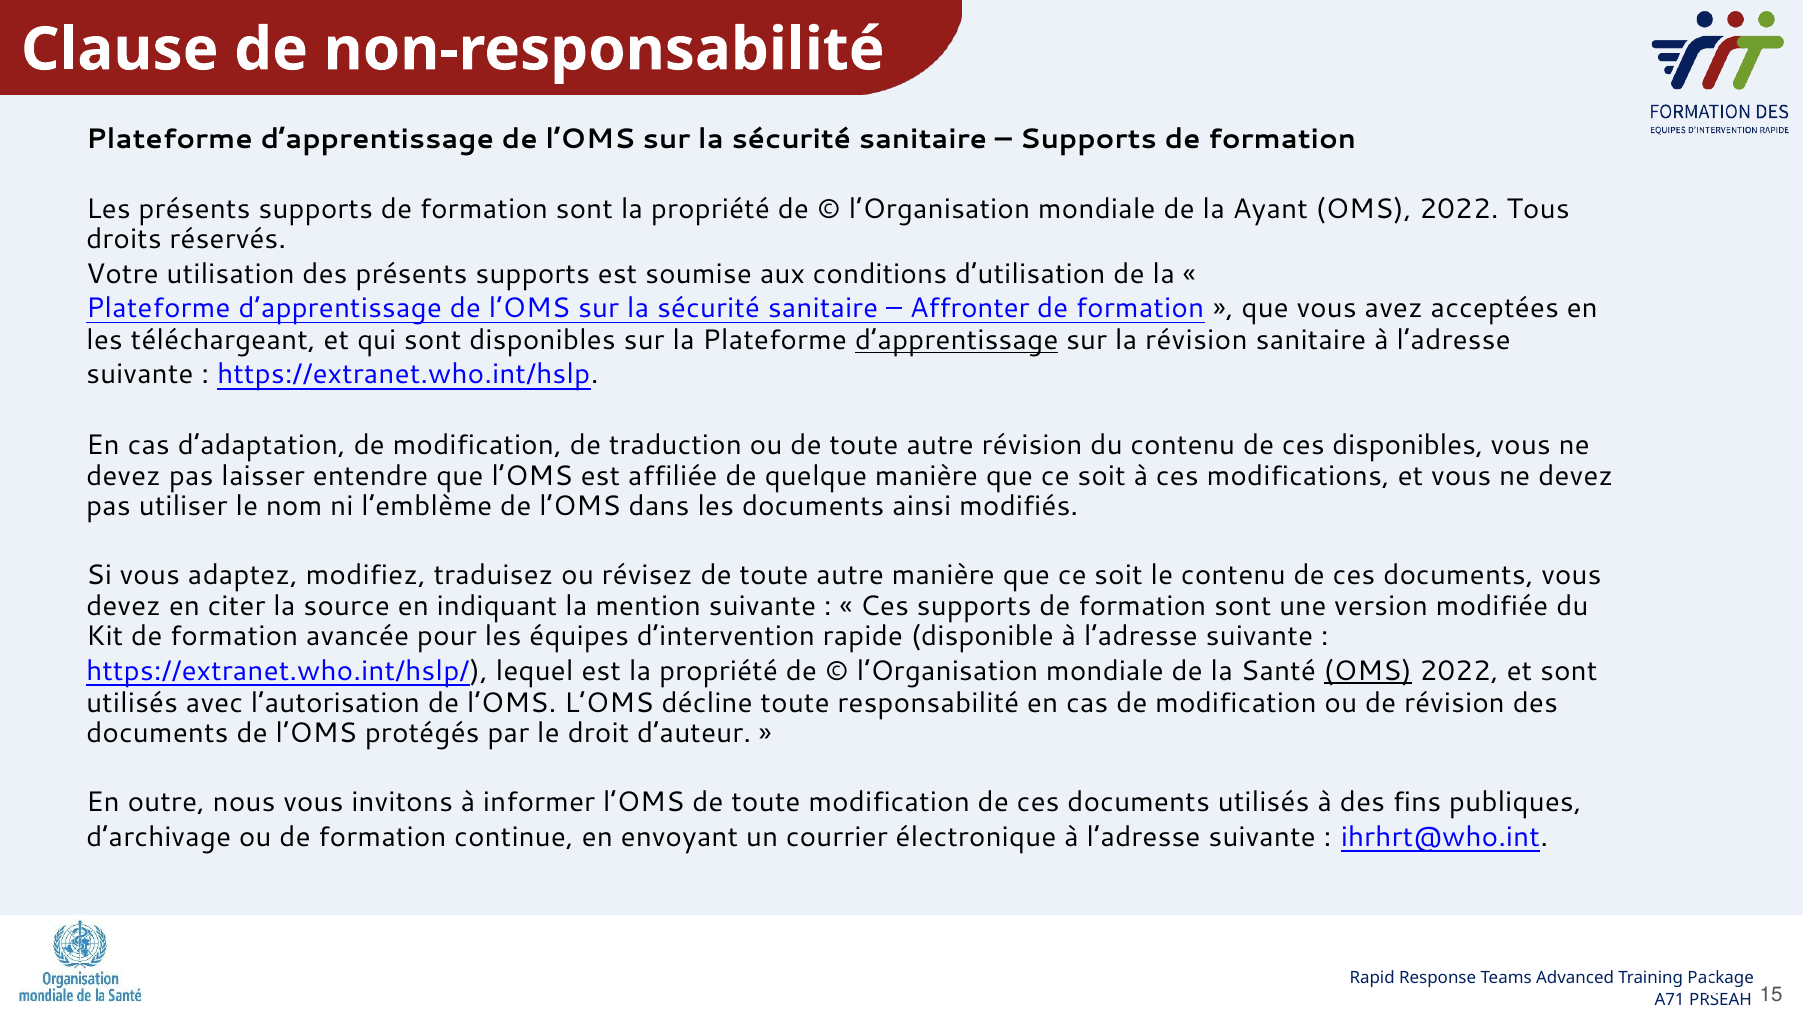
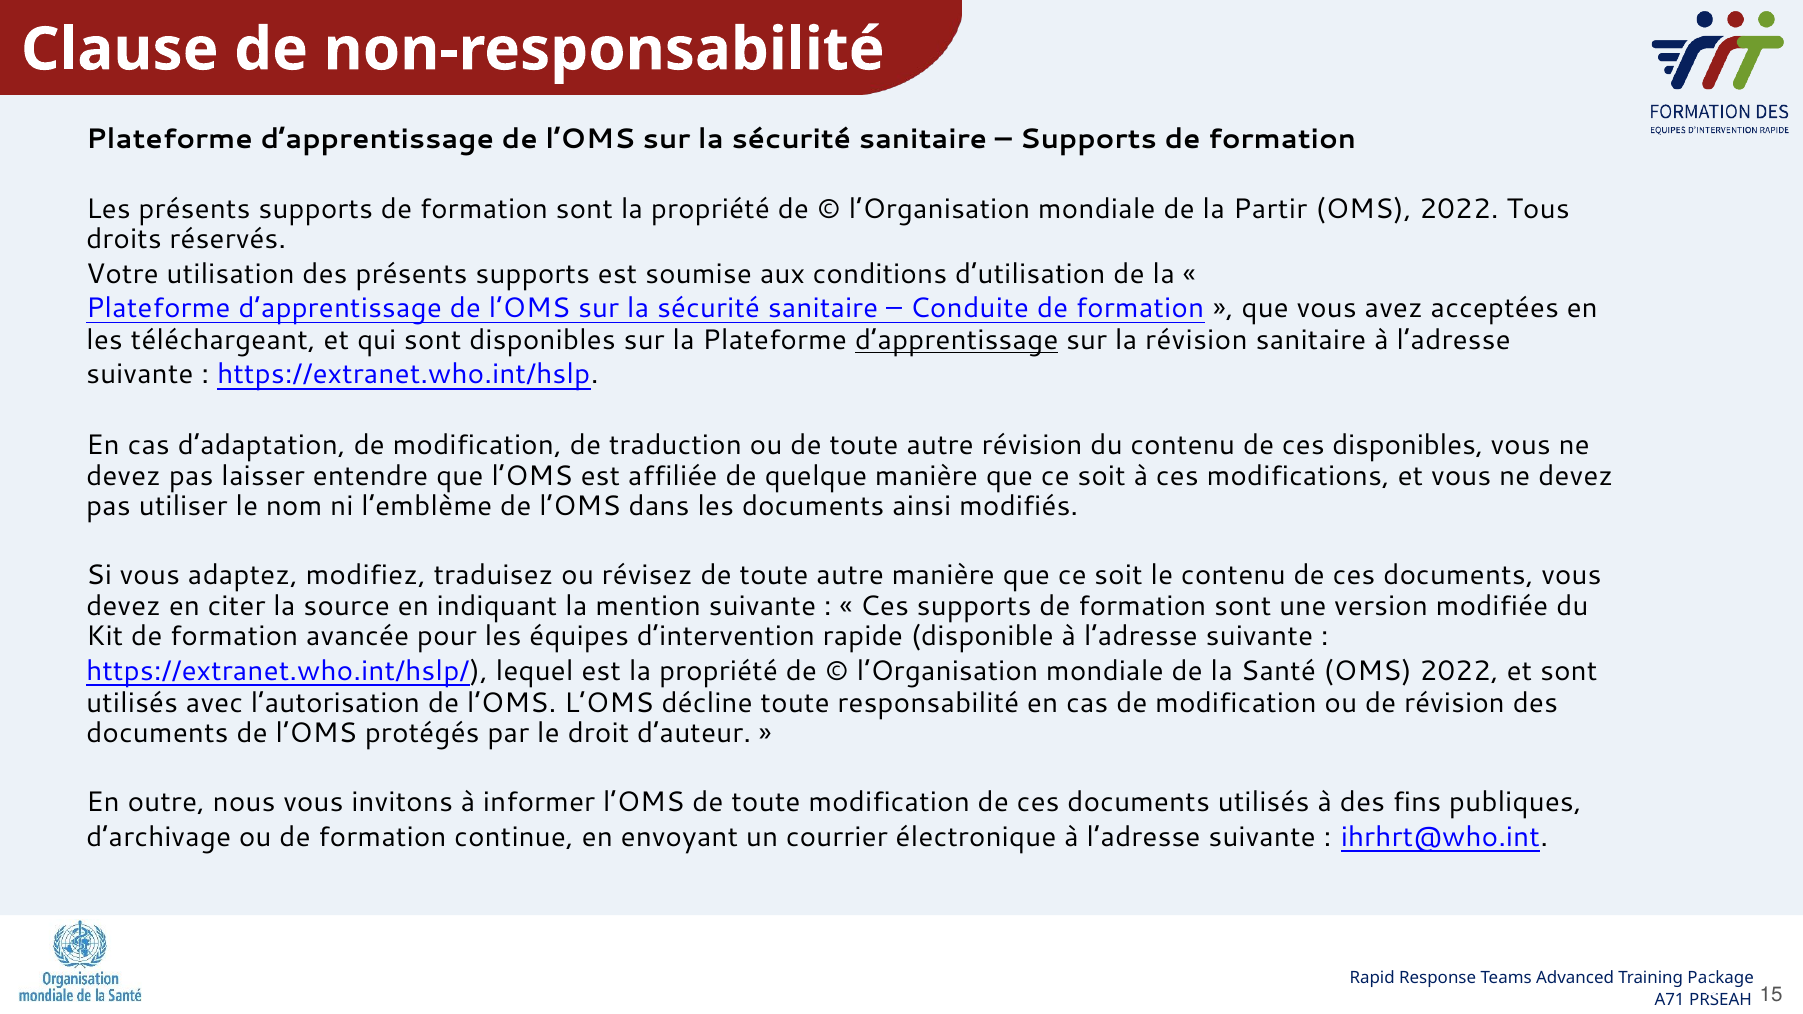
Ayant: Ayant -> Partir (1270, 209)
Affronter: Affronter -> Conduite (969, 308)
OMS underline: present -> none (1368, 671)
